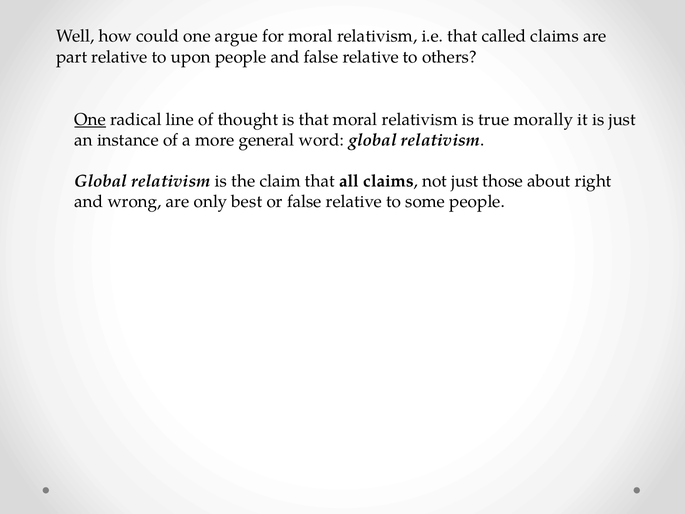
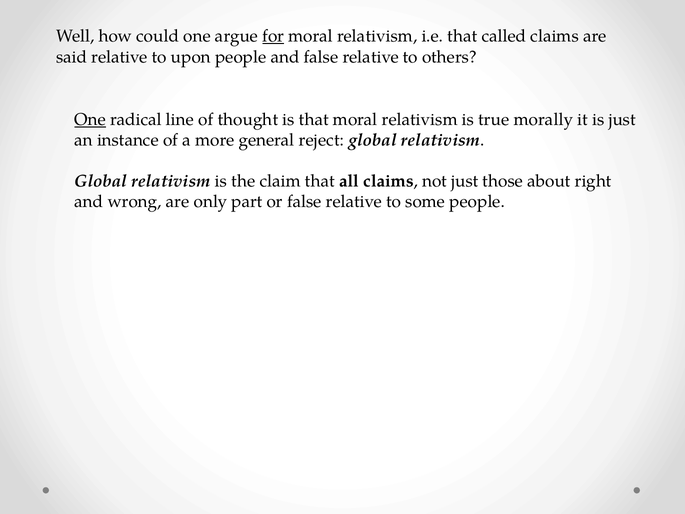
for underline: none -> present (273, 36)
part: part -> said (72, 57)
word: word -> reject (321, 140)
best: best -> part (247, 202)
